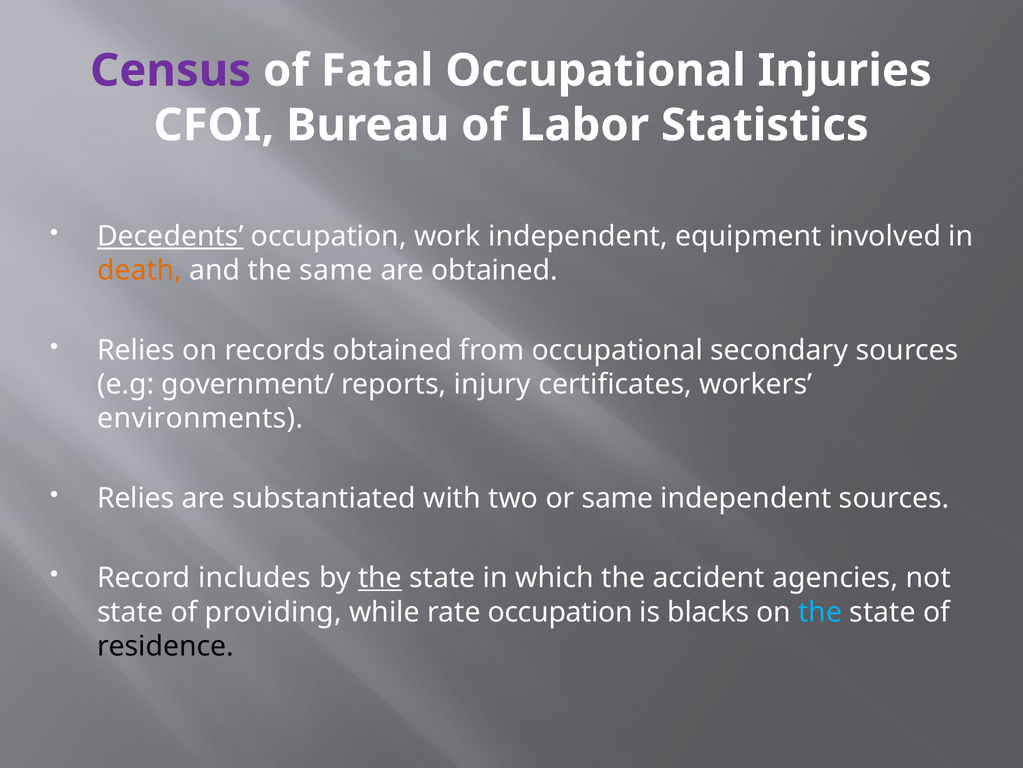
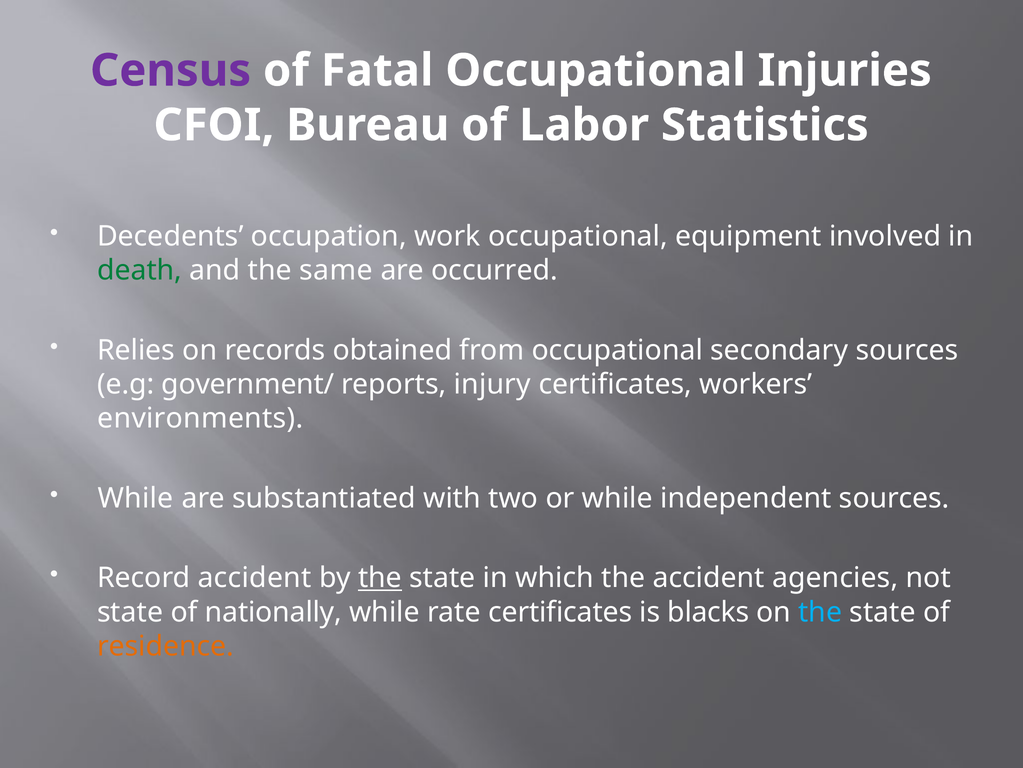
Decedents underline: present -> none (170, 236)
work independent: independent -> occupational (578, 236)
death colour: orange -> green (140, 270)
are obtained: obtained -> occurred (494, 270)
Relies: Relies -> While (135, 498)
or same: same -> while (617, 498)
Record includes: includes -> accident (255, 578)
providing: providing -> nationally (273, 612)
rate occupation: occupation -> certificates (560, 612)
residence colour: black -> orange (165, 646)
